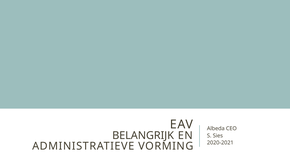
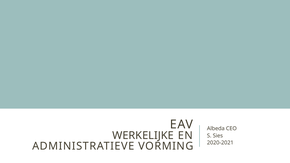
BELANGRIJK: BELANGRIJK -> WERKELIJKE (143, 136)
